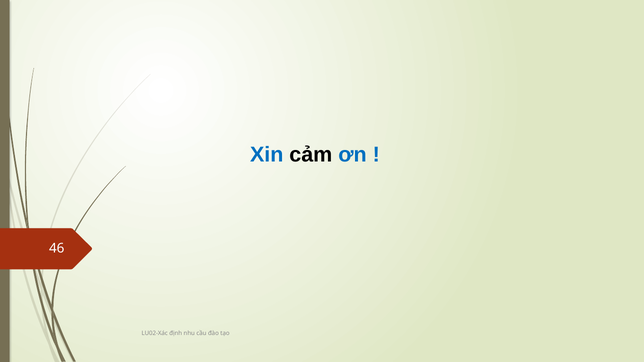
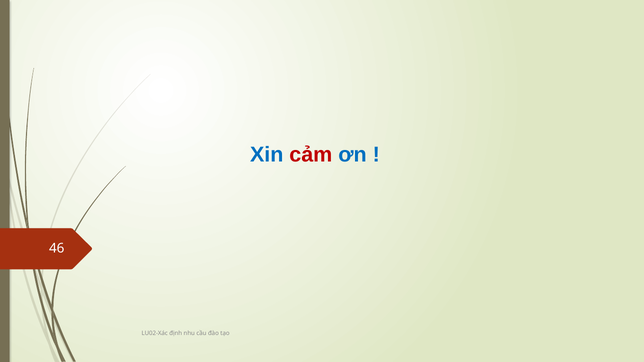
cảm colour: black -> red (311, 155)
